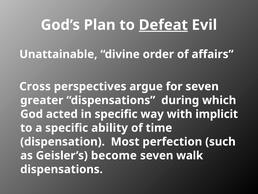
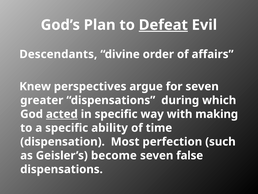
Unattainable: Unattainable -> Descendants (58, 54)
Cross: Cross -> Knew (35, 86)
acted underline: none -> present (62, 114)
implicit: implicit -> making (217, 114)
walk: walk -> false (190, 155)
